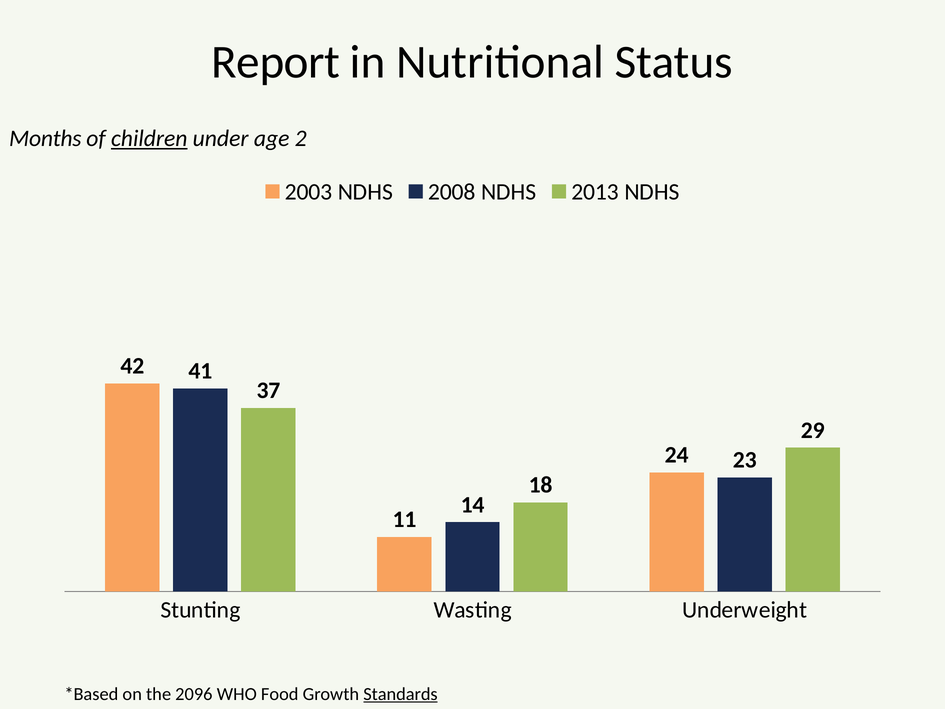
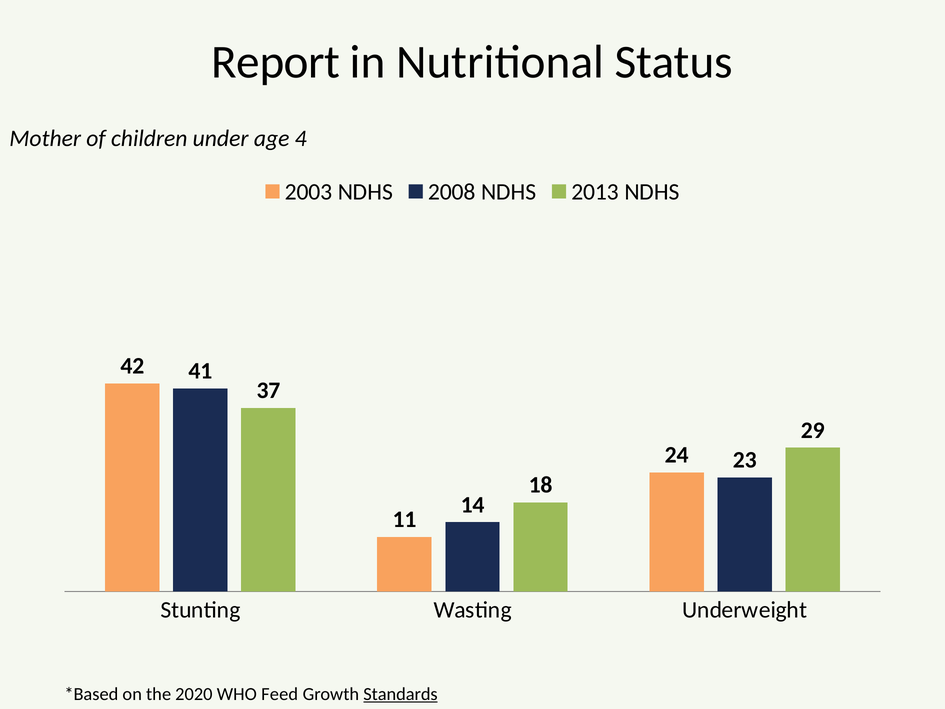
Months: Months -> Mother (45, 139)
children underline: present -> none (149, 139)
2: 2 -> 4 (301, 139)
2096: 2096 -> 2020 (194, 694)
Food: Food -> Feed (280, 694)
